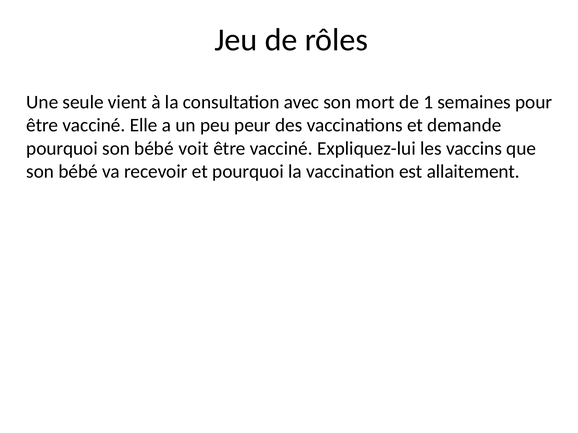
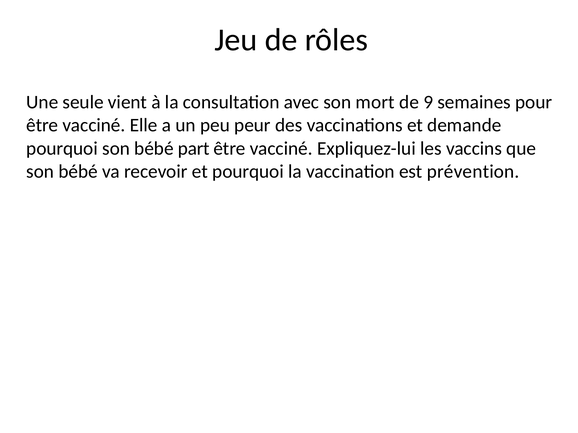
1: 1 -> 9 (428, 102)
voit: voit -> part (194, 149)
allaitement: allaitement -> prévention (473, 172)
